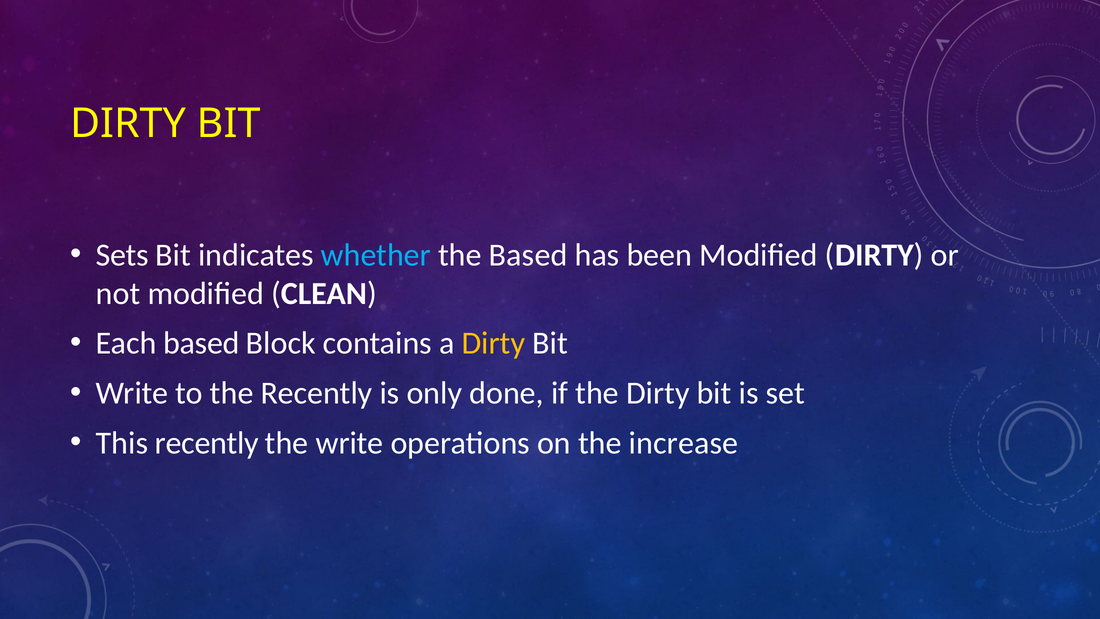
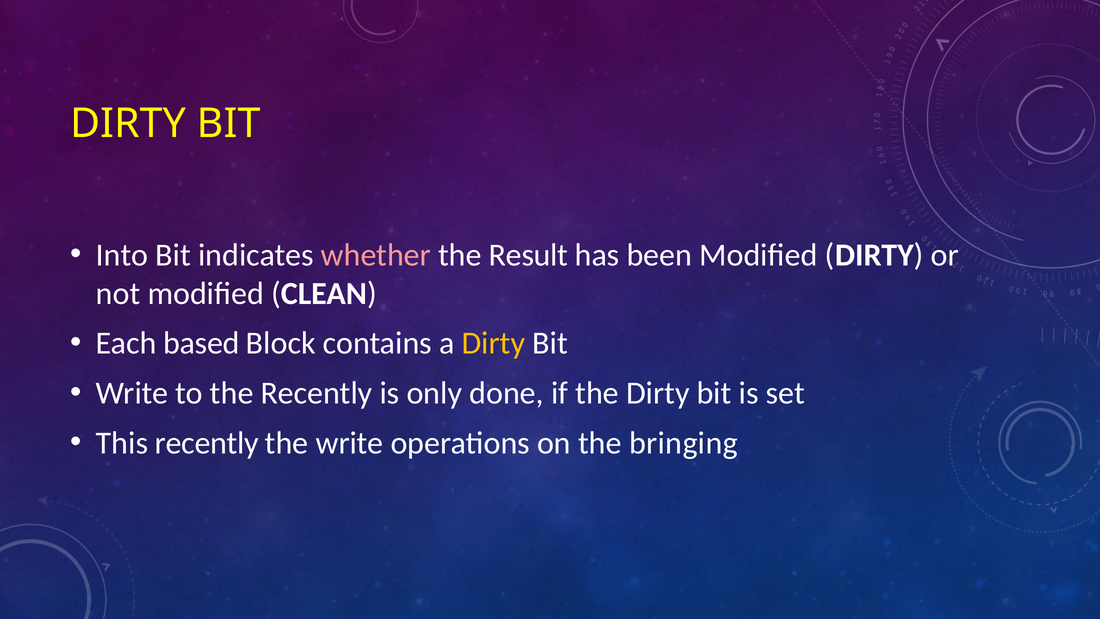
Sets: Sets -> Into (122, 255)
whether colour: light blue -> pink (376, 255)
the Based: Based -> Result (528, 255)
increase: increase -> bringing (683, 443)
